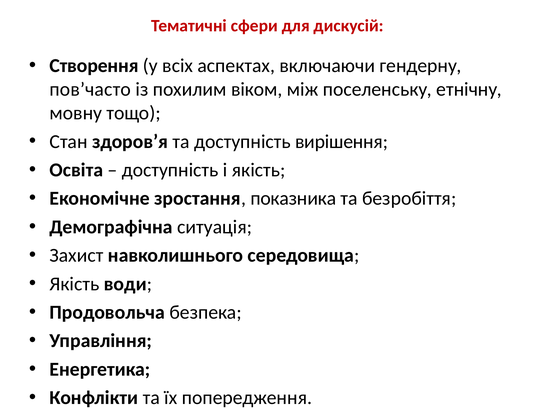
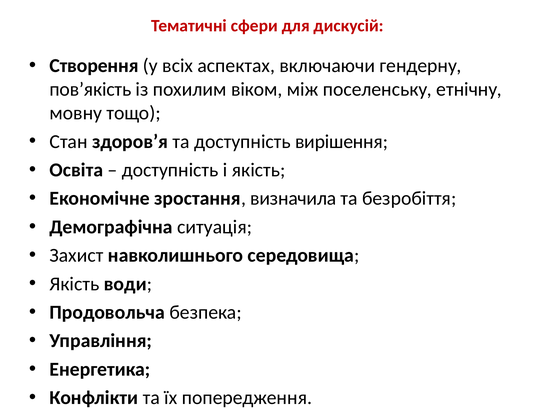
пов’часто: пов’часто -> пов’якість (90, 90)
показника: показника -> визначила (293, 199)
